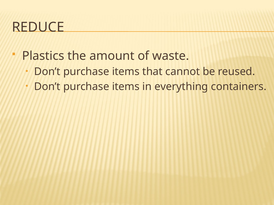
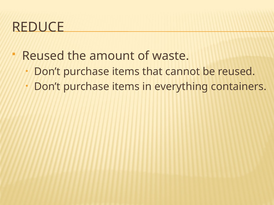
Plastics: Plastics -> Reused (43, 56)
